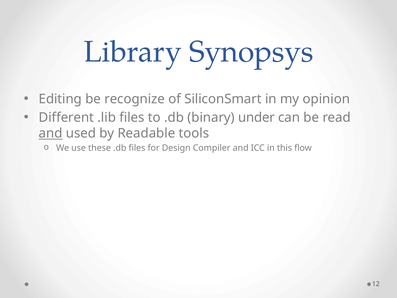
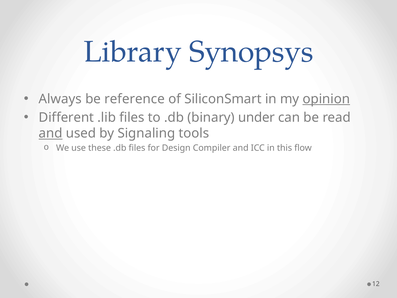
Editing: Editing -> Always (60, 99)
recognize: recognize -> reference (135, 99)
opinion underline: none -> present (326, 99)
Readable: Readable -> Signaling (146, 133)
